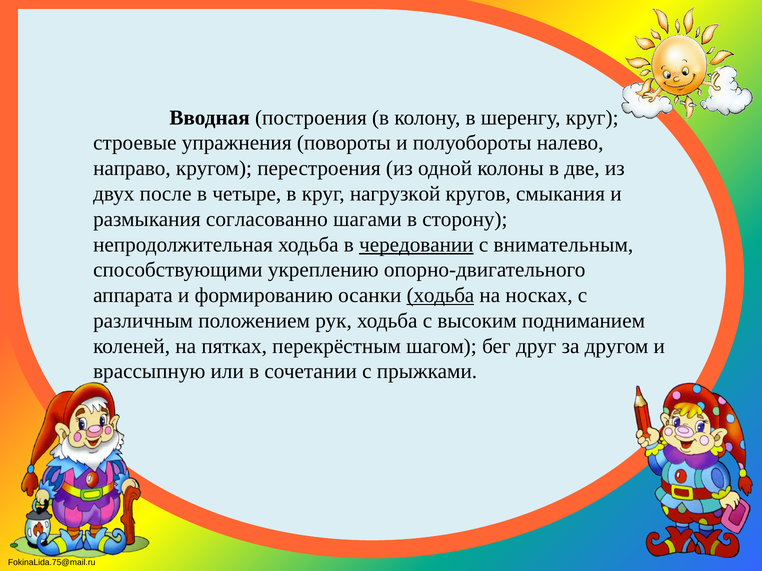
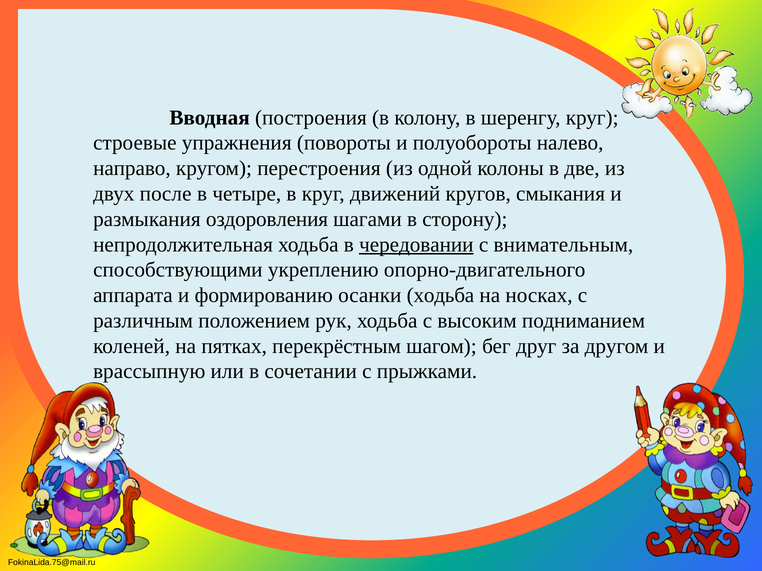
нагрузкой: нагрузкой -> движений (395, 194)
согласованно: согласованно -> оздоровления (267, 219)
ходьба underline: present -> none (440, 296)
